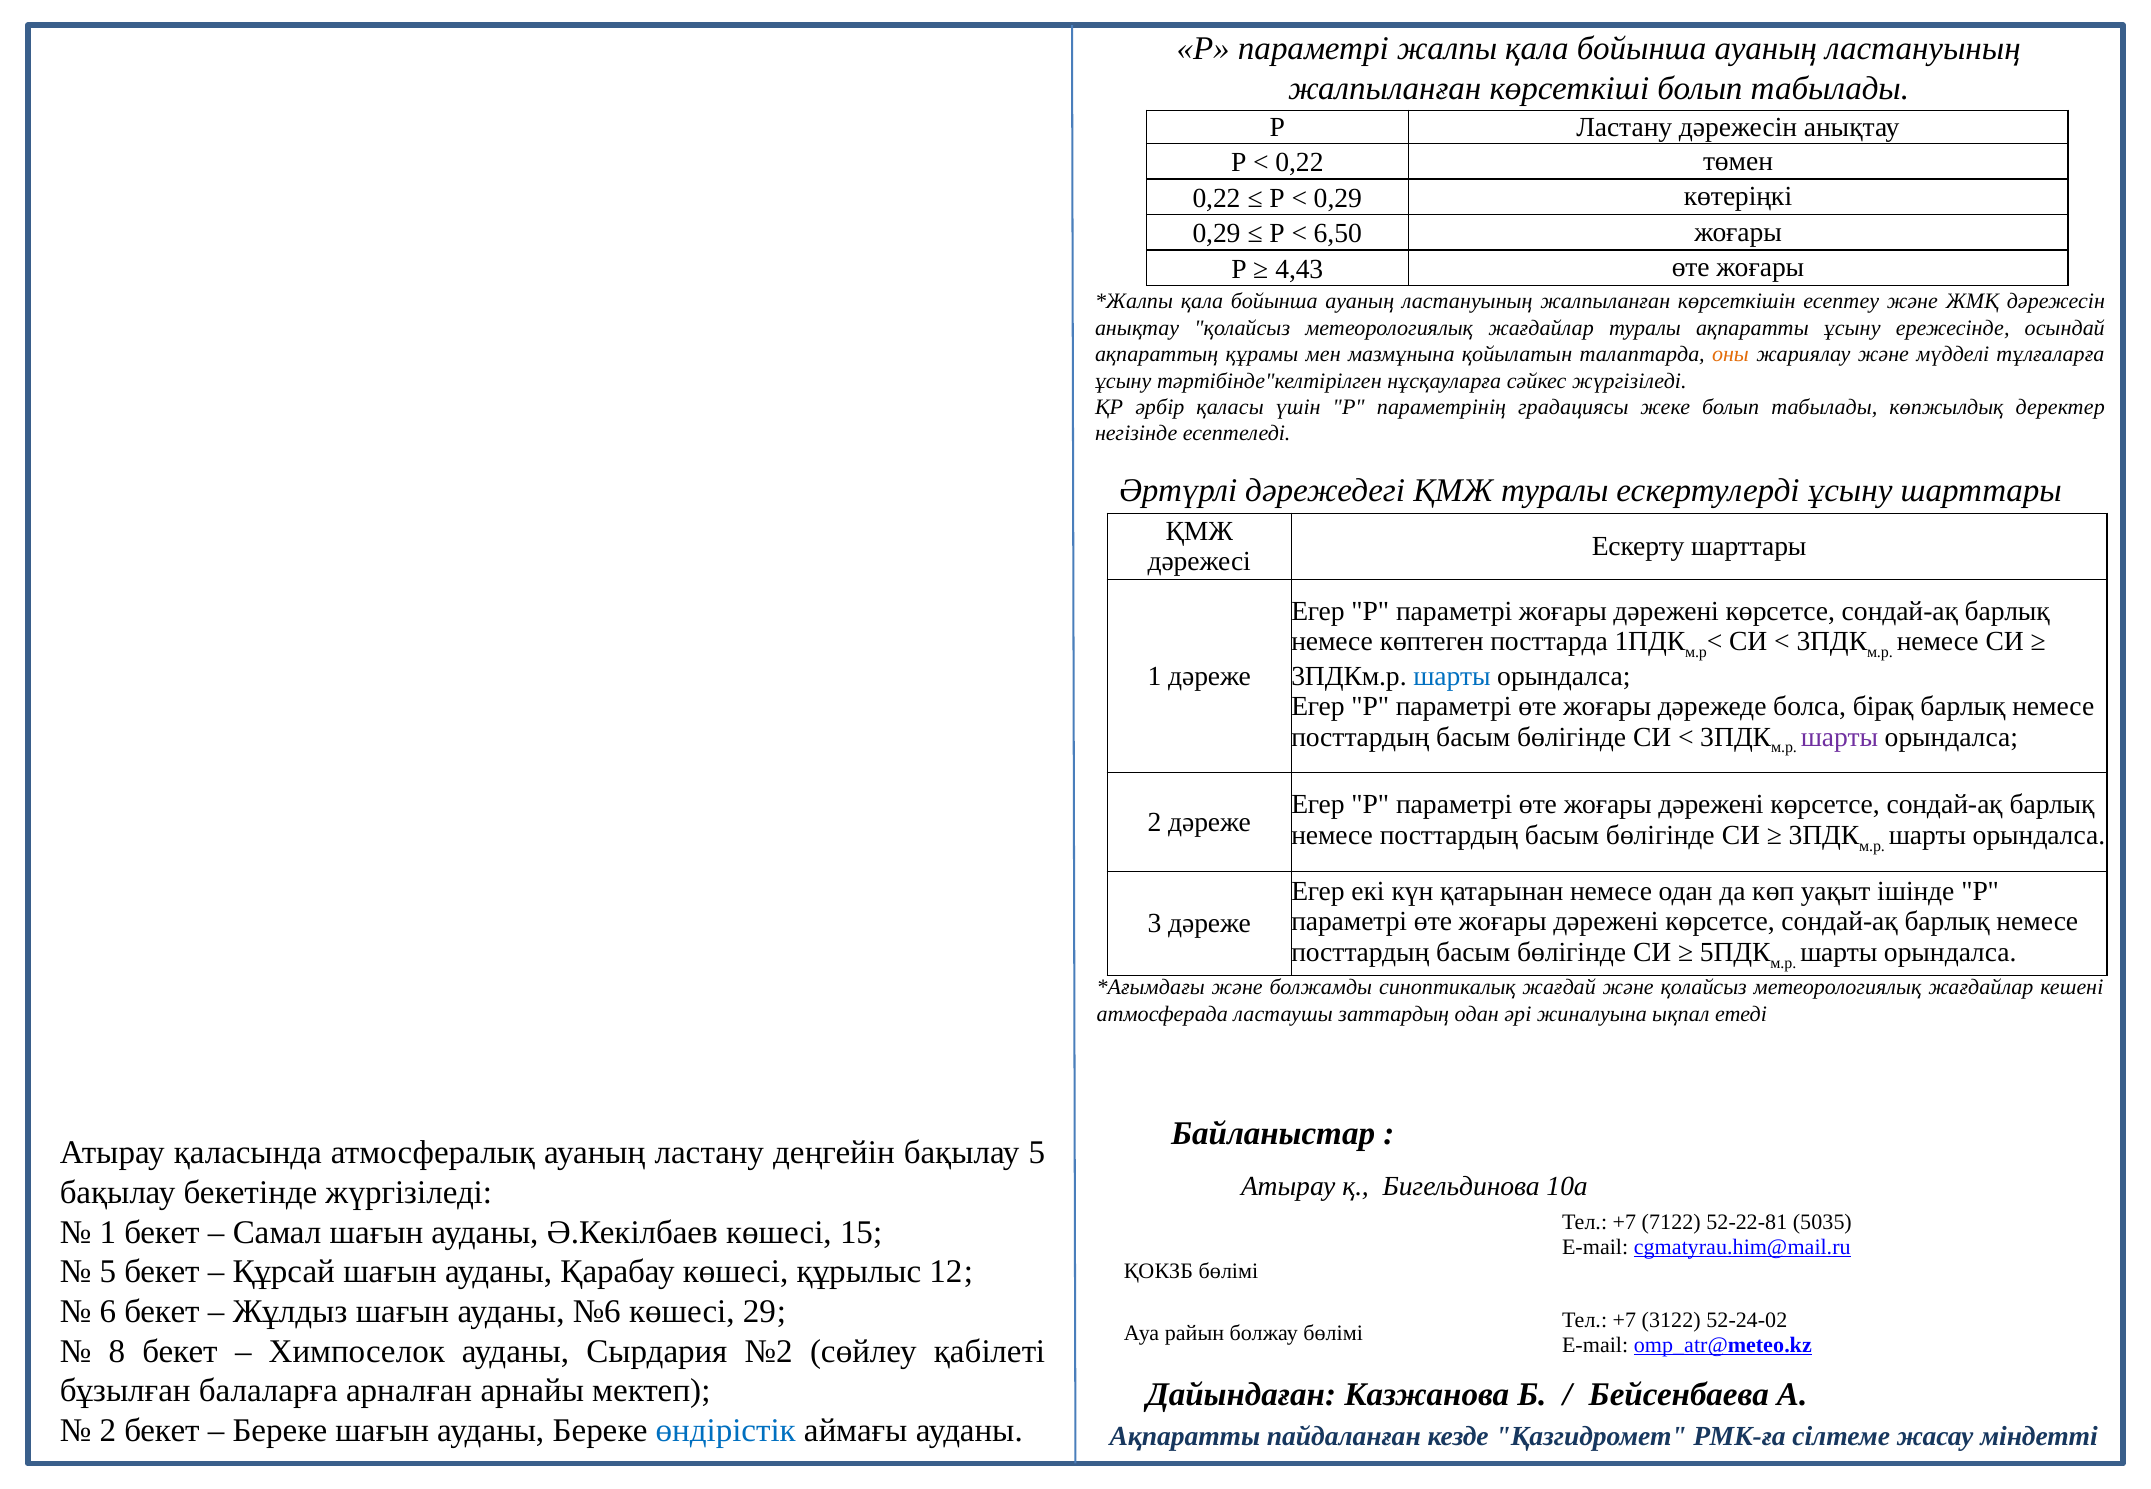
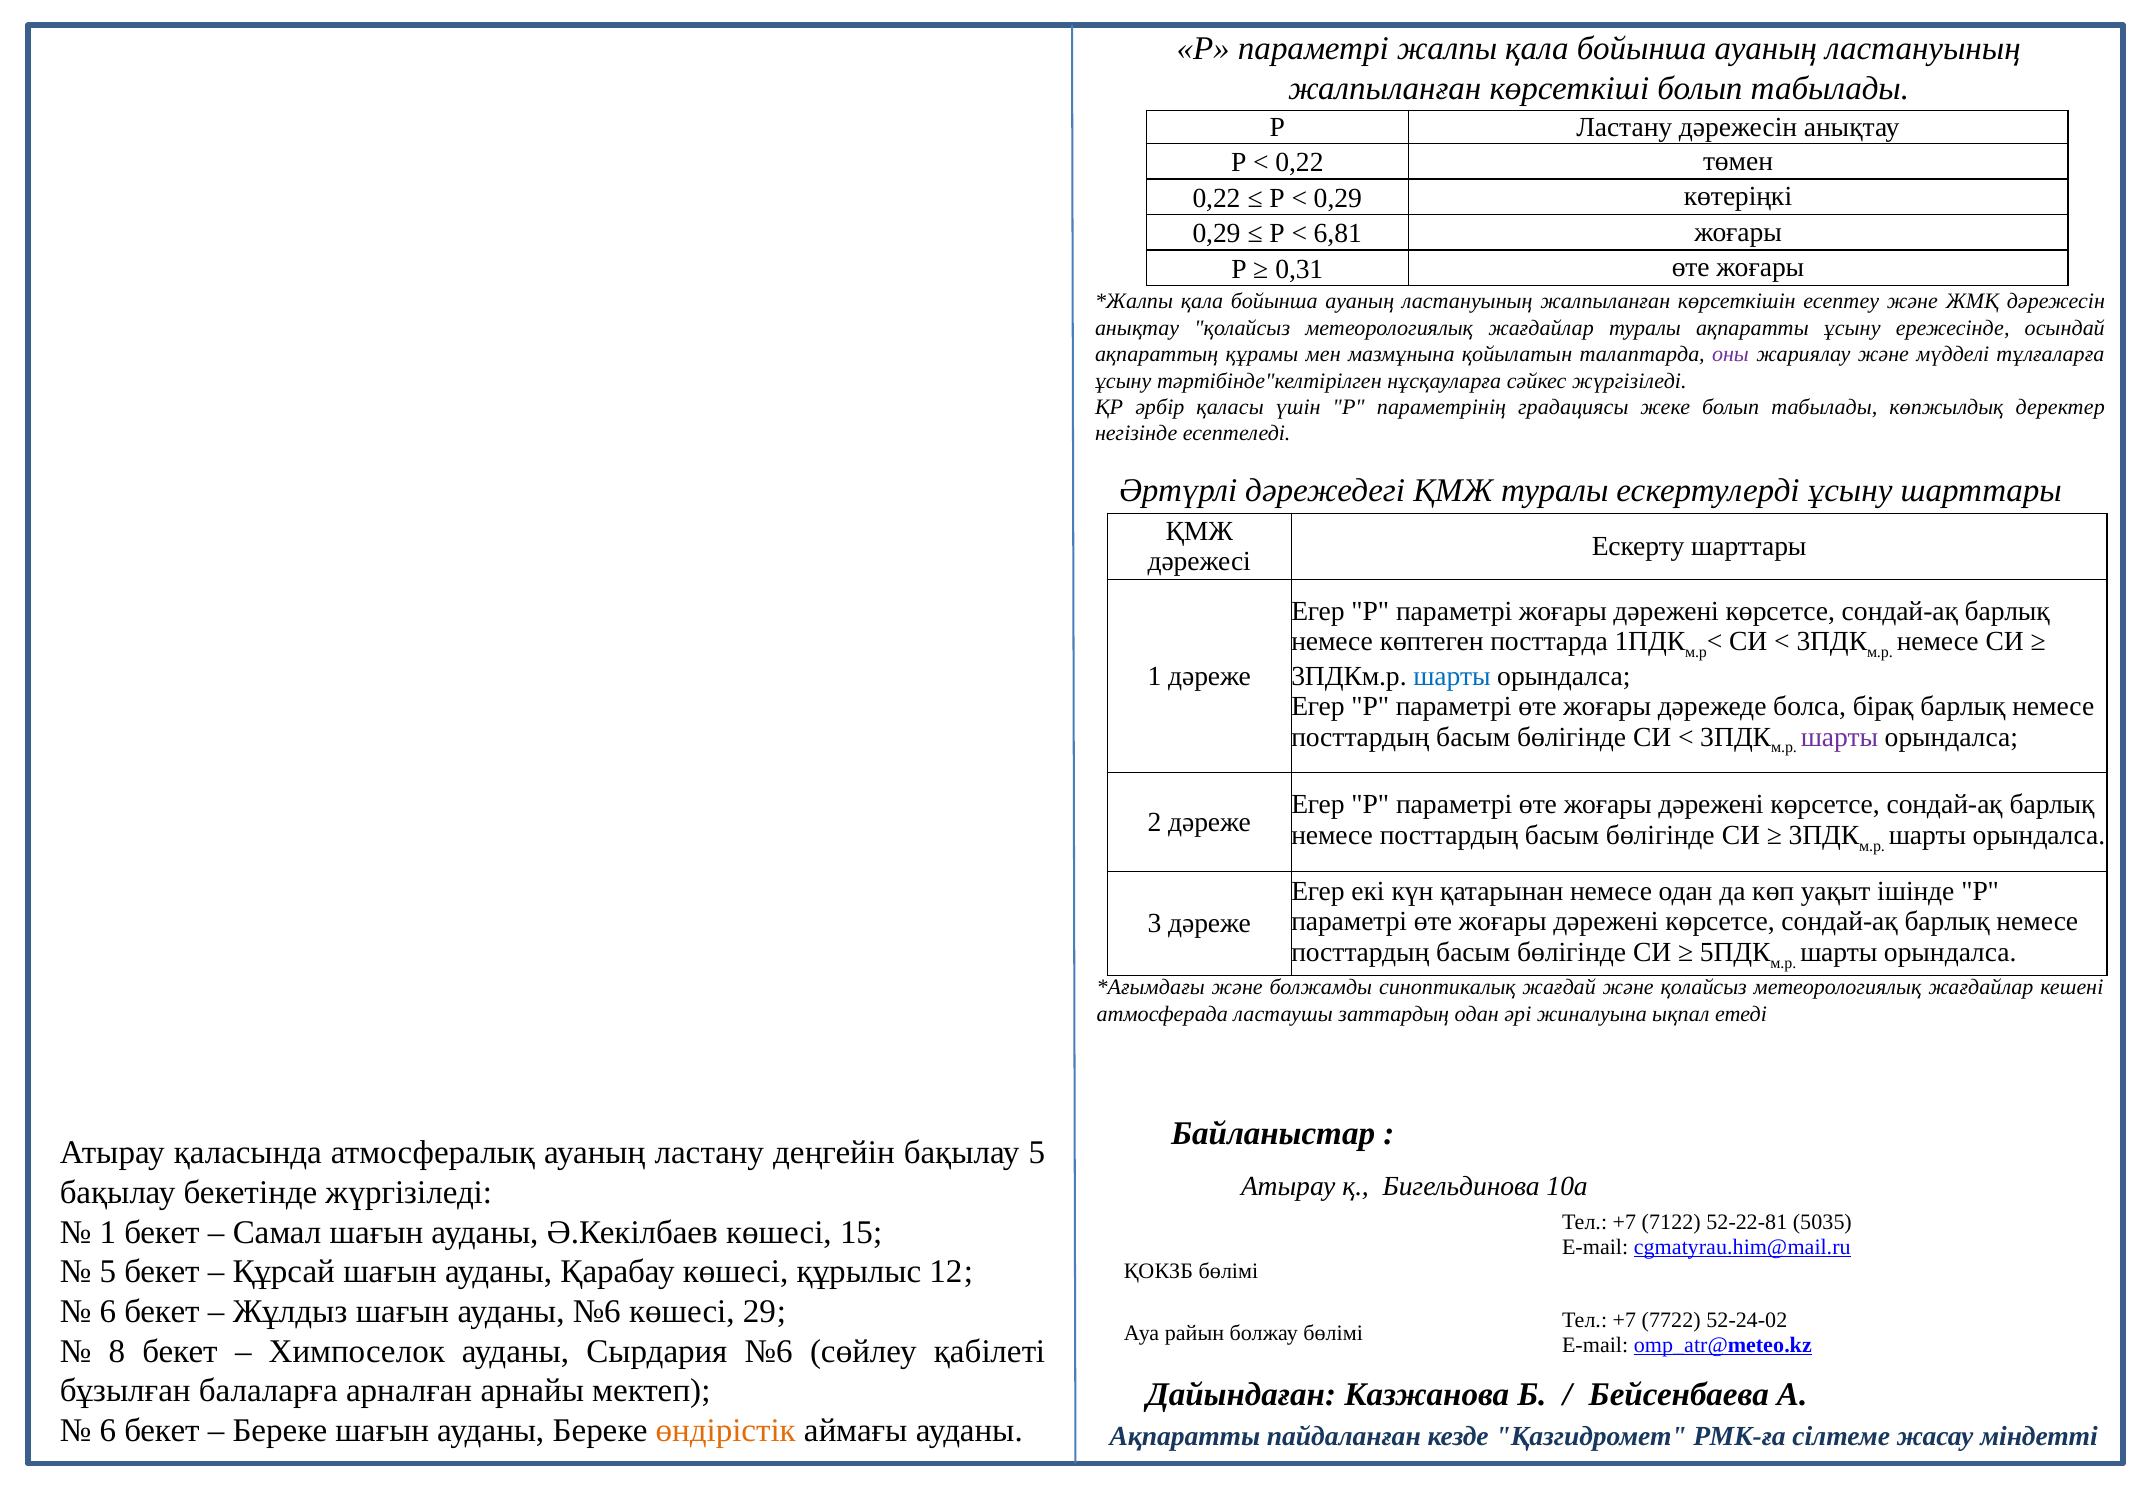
6,50: 6,50 -> 6,81 (1338, 233)
4,43: 4,43 -> 0,31 (1299, 269)
оны colour: orange -> purple (1731, 354)
3122: 3122 -> 7722 (1671, 1321)
Сырдария №2: №2 -> №6 (769, 1351)
2: 2 -> 6 (108, 1431)
өндірістік colour: blue -> orange (726, 1431)
